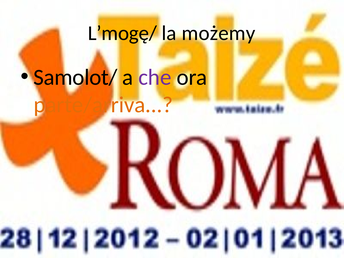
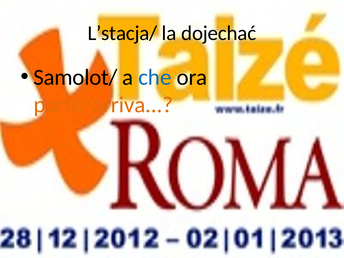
L’mogę/: L’mogę/ -> L’stacja/ (122, 33)
możemy: możemy -> dojechać (219, 33)
che colour: purple -> blue (155, 77)
